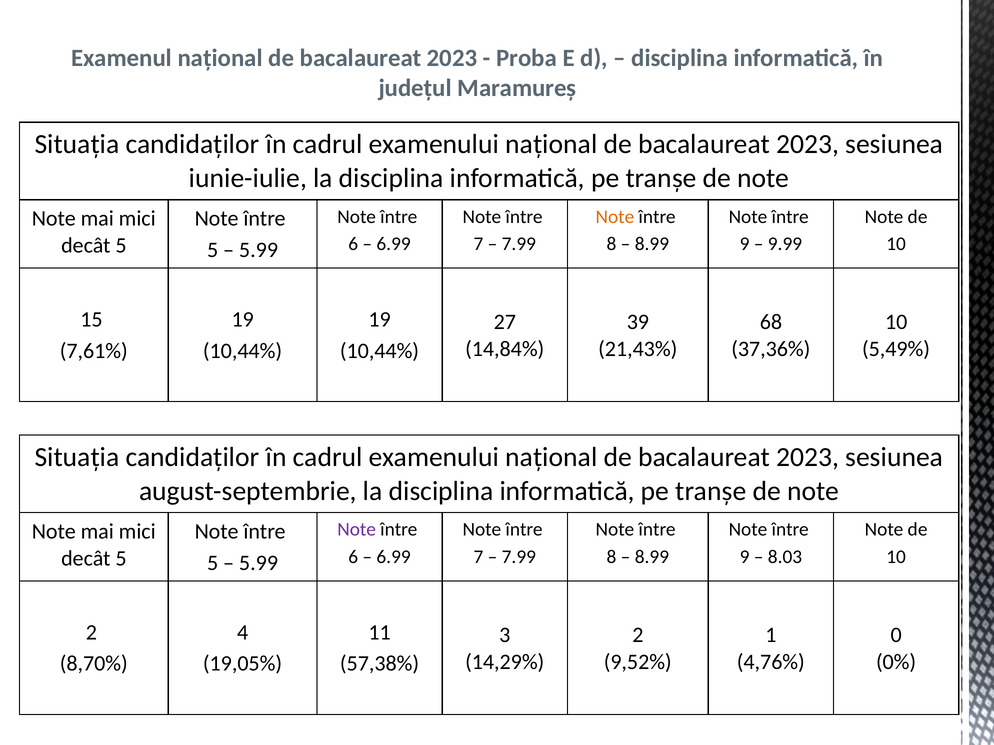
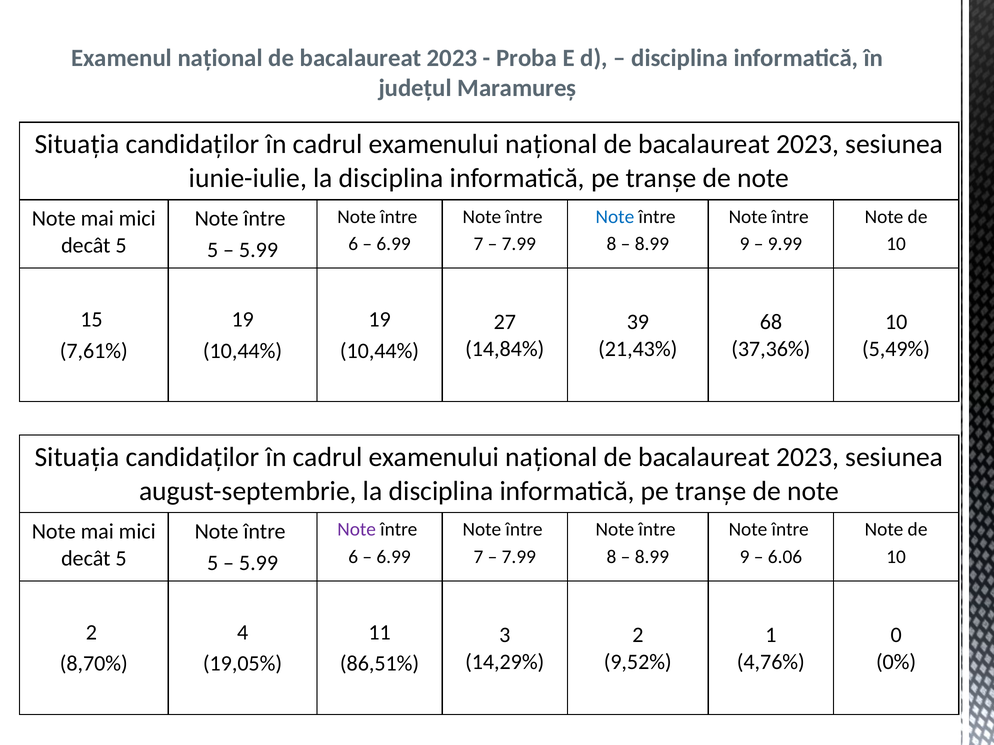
Note colour: orange -> blue (615, 217)
8.03: 8.03 -> 6.06 (785, 557)
57,38%: 57,38% -> 86,51% (380, 664)
